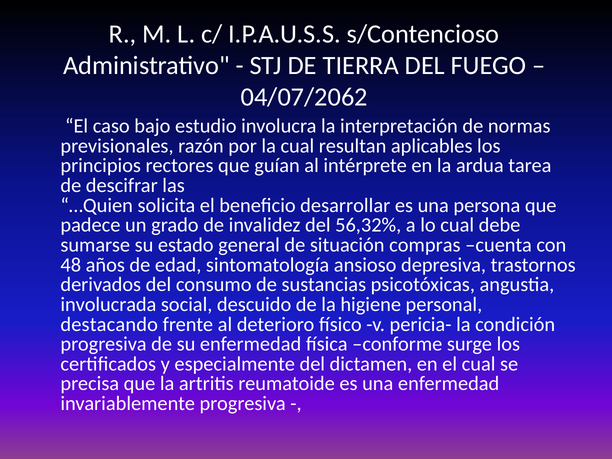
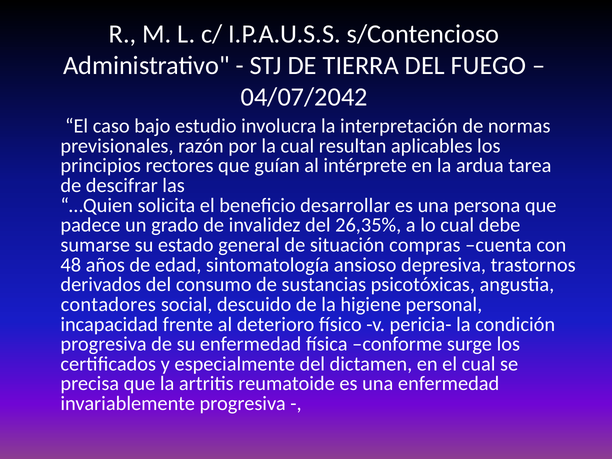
04/07/2062: 04/07/2062 -> 04/07/2042 (304, 97)
56,32%: 56,32% -> 26,35% (368, 225)
involucrada: involucrada -> contadores (108, 304)
destacando: destacando -> incapacidad (109, 324)
